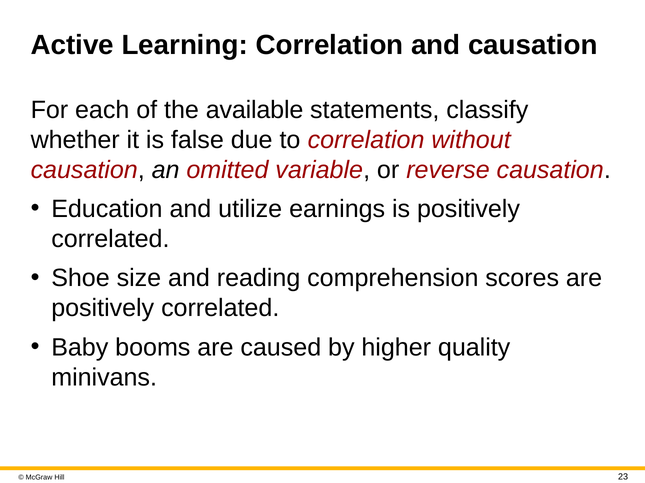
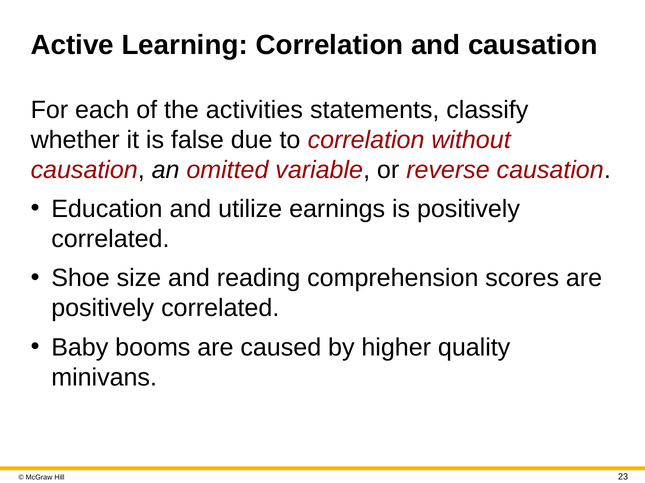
available: available -> activities (254, 110)
